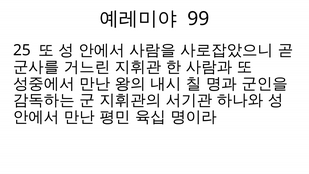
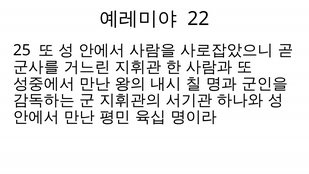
99: 99 -> 22 (198, 19)
